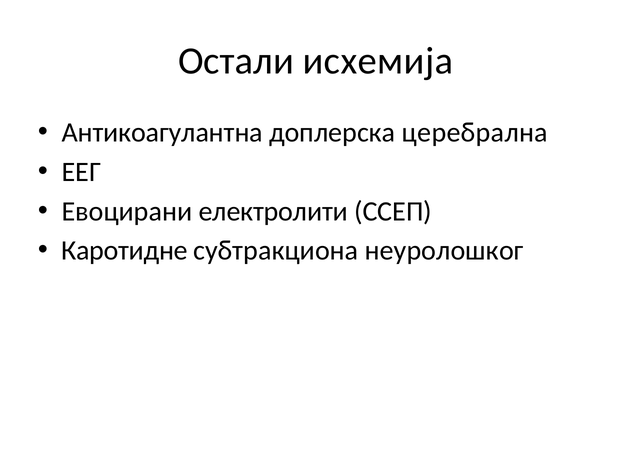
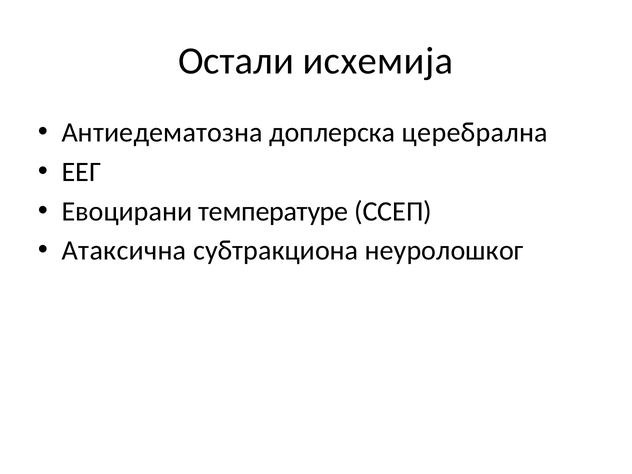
Антикоагулантна: Антикоагулантна -> Антиедематозна (162, 133)
електролити: електролити -> температуре (273, 211)
Каротидне: Каротидне -> Атаксична (124, 251)
